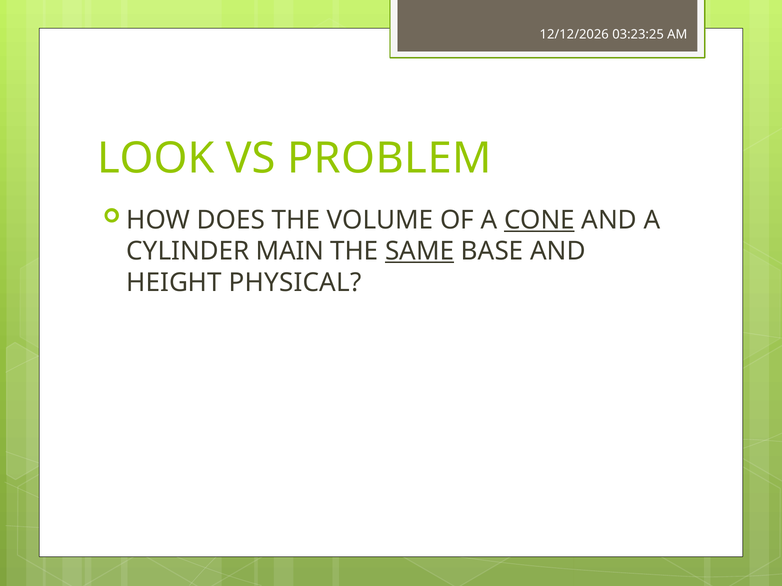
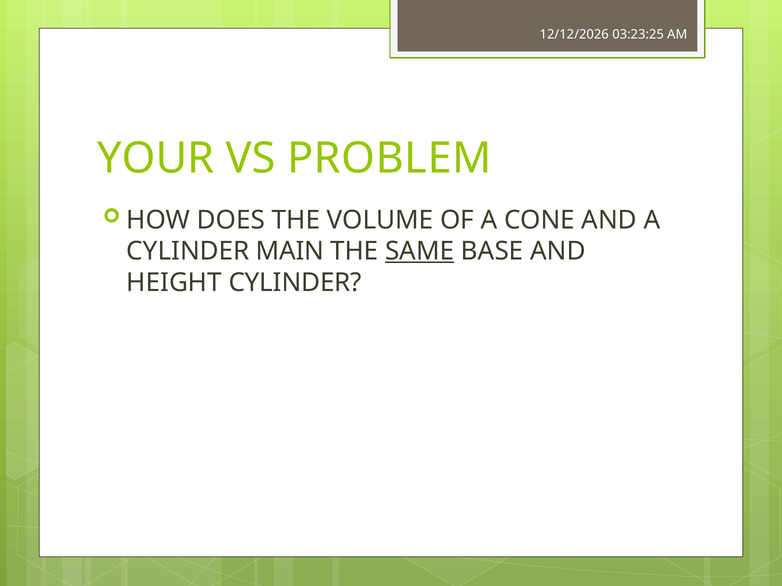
LOOK: LOOK -> YOUR (156, 159)
CONE underline: present -> none (539, 220)
HEIGHT PHYSICAL: PHYSICAL -> CYLINDER (295, 283)
